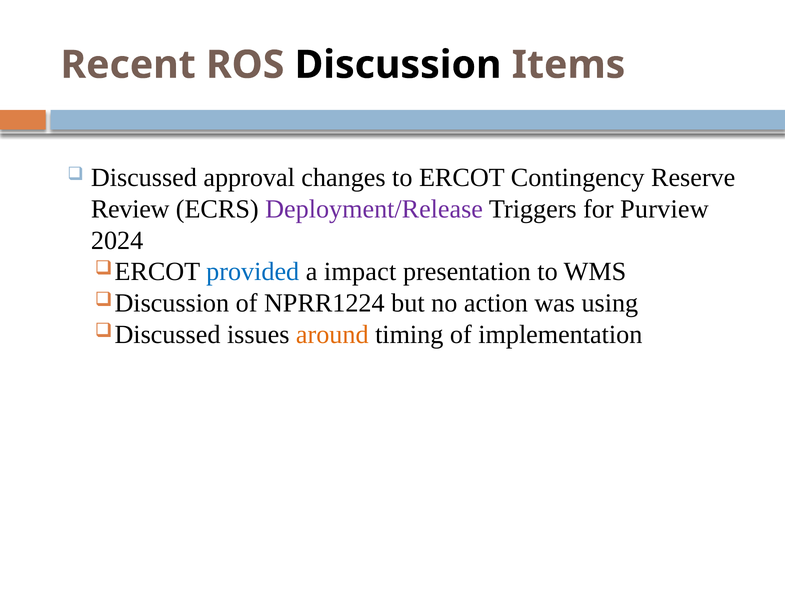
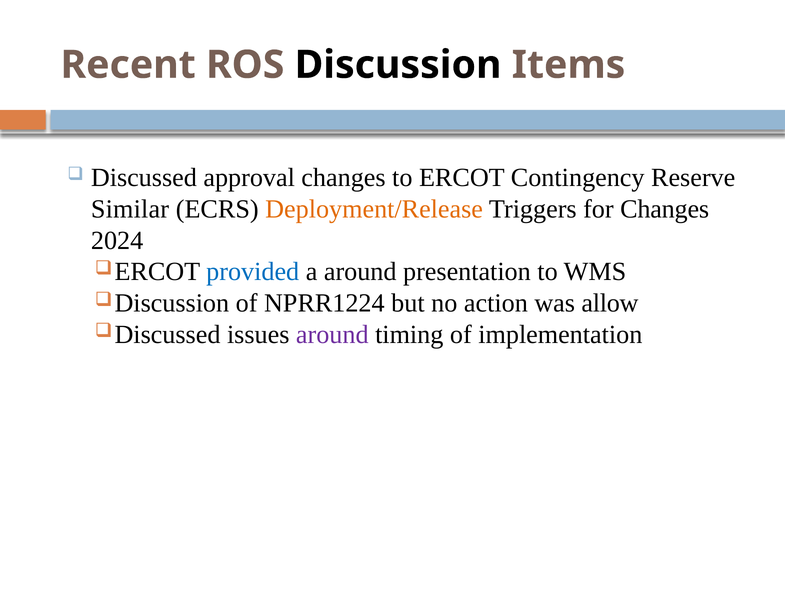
Review: Review -> Similar (130, 209)
Deployment/Release colour: purple -> orange (374, 209)
for Purview: Purview -> Changes (665, 209)
a impact: impact -> around (360, 272)
using: using -> allow (610, 303)
around colour: orange -> purple (332, 334)
